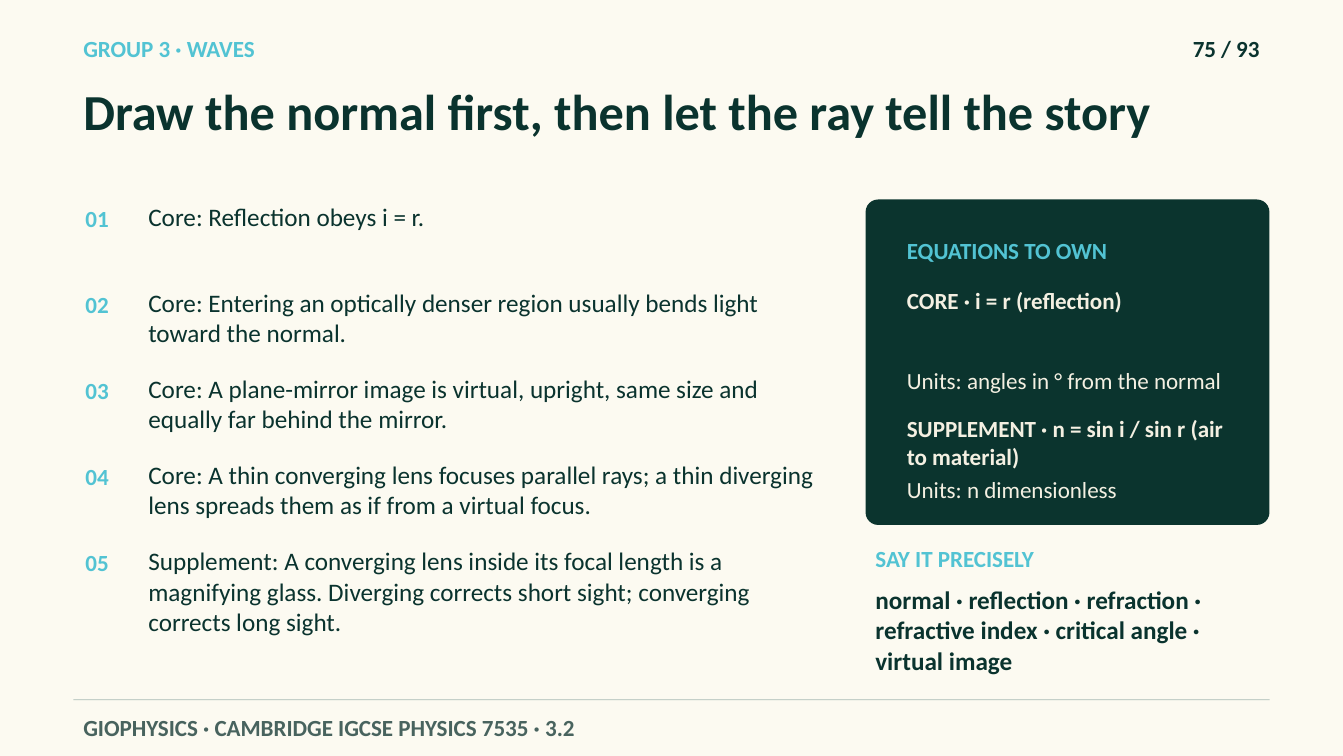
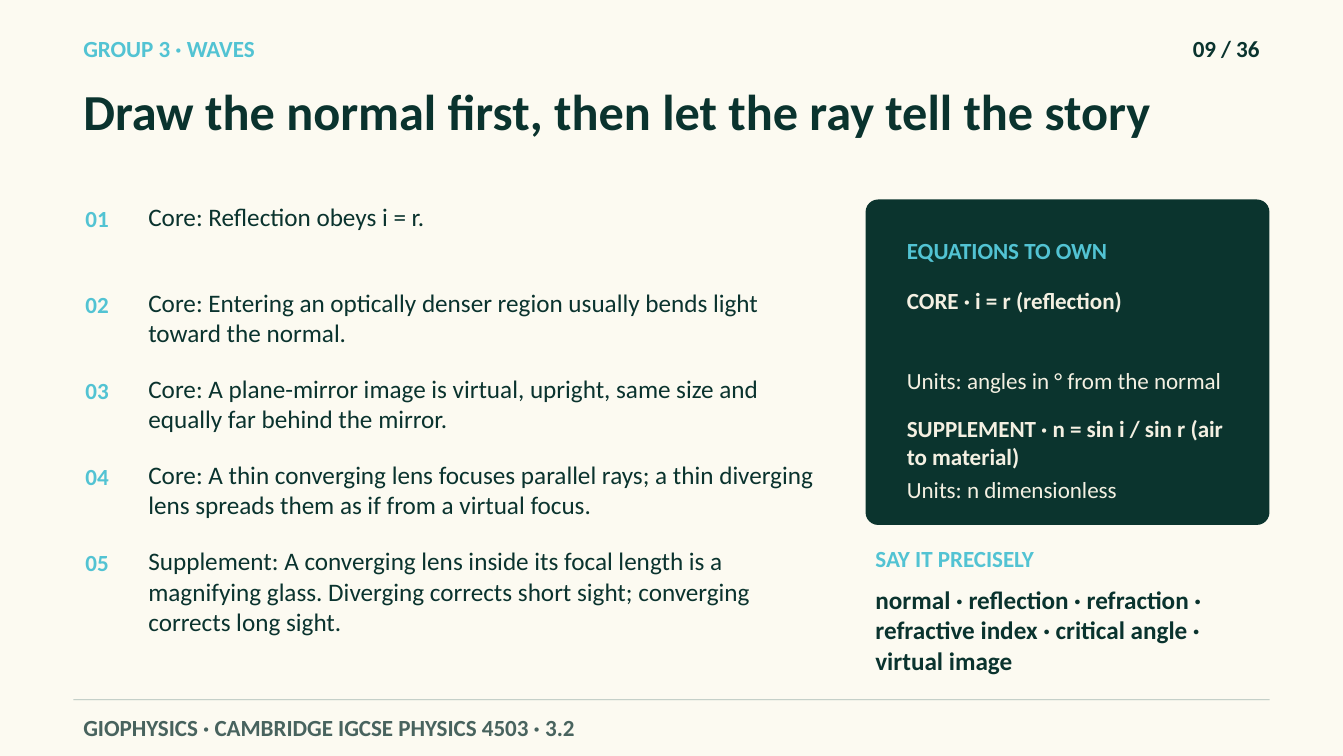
75: 75 -> 09 (1204, 50)
93: 93 -> 36 (1248, 50)
7535: 7535 -> 4503 (505, 729)
